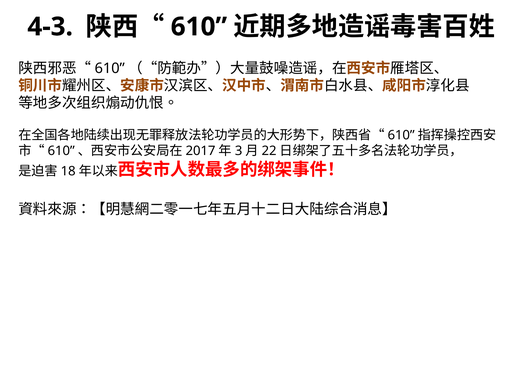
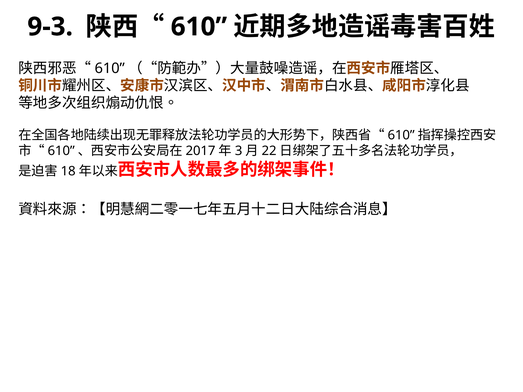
4-3: 4-3 -> 9-3 (50, 27)
